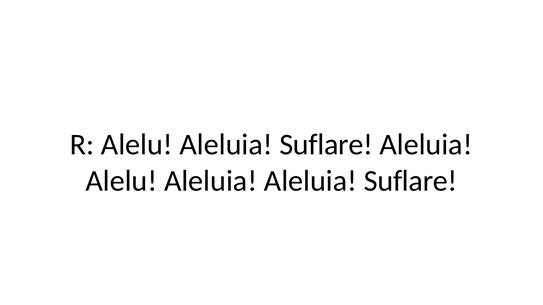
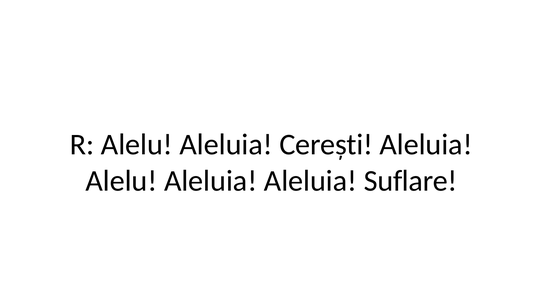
Alelu Aleluia Suflare: Suflare -> Cerești (326, 145)
